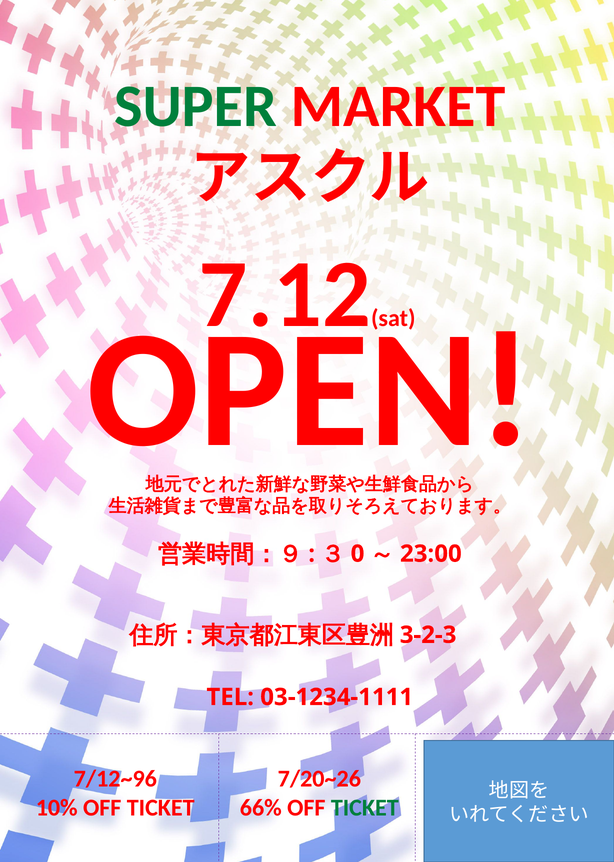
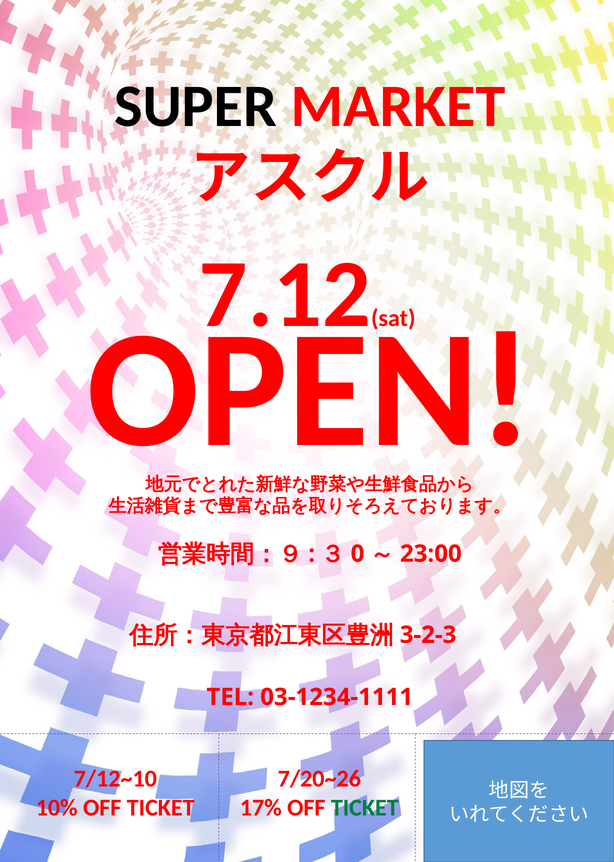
SUPER colour: green -> black (196, 106)
7/12~96: 7/12~96 -> 7/12~10 (115, 778)
66%: 66% -> 17% (261, 807)
